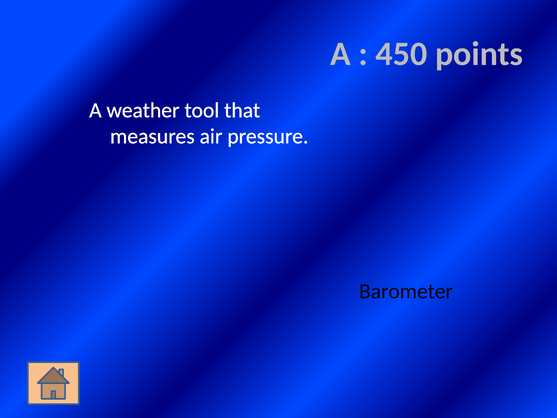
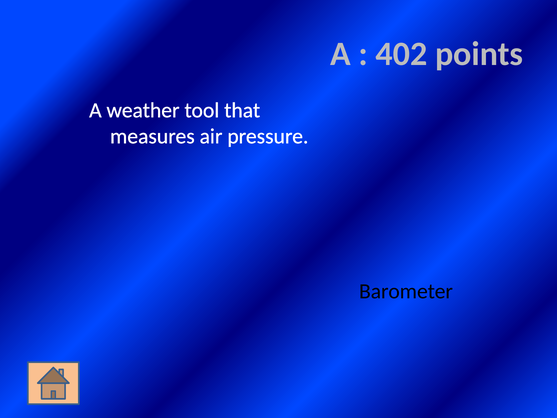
450: 450 -> 402 (401, 54)
